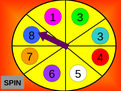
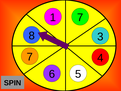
1 3: 3 -> 7 (80, 17)
